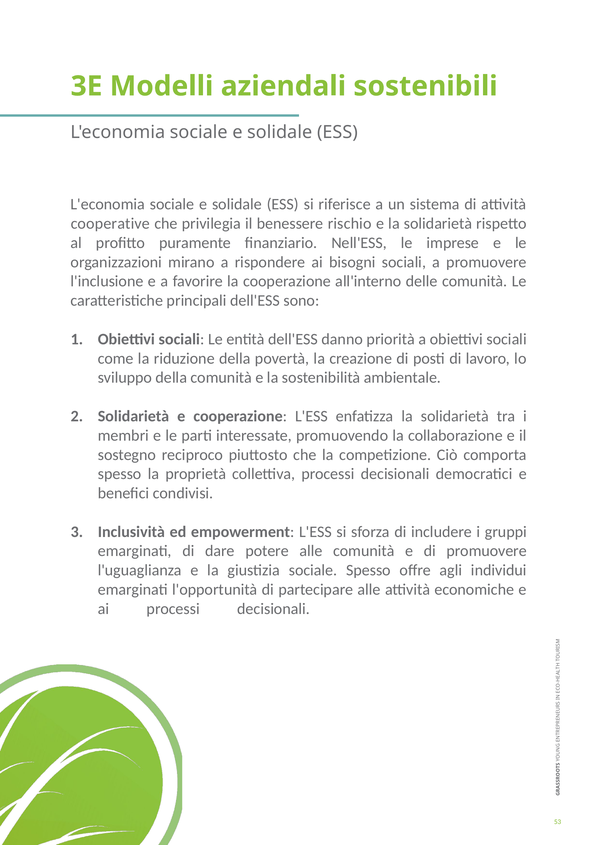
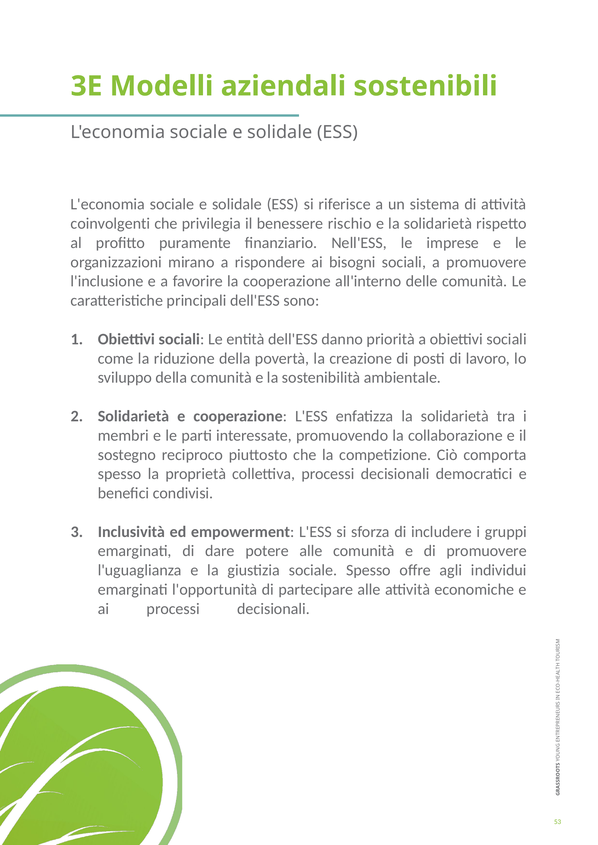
cooperative: cooperative -> coinvolgenti (110, 224)
